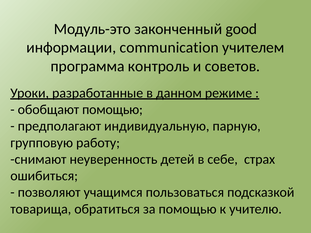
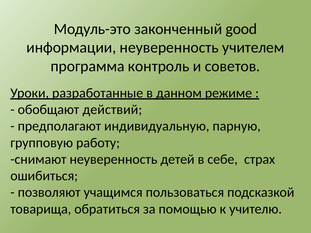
информации communication: communication -> неуверенность (169, 48)
обобщают помощью: помощью -> действий (112, 110)
